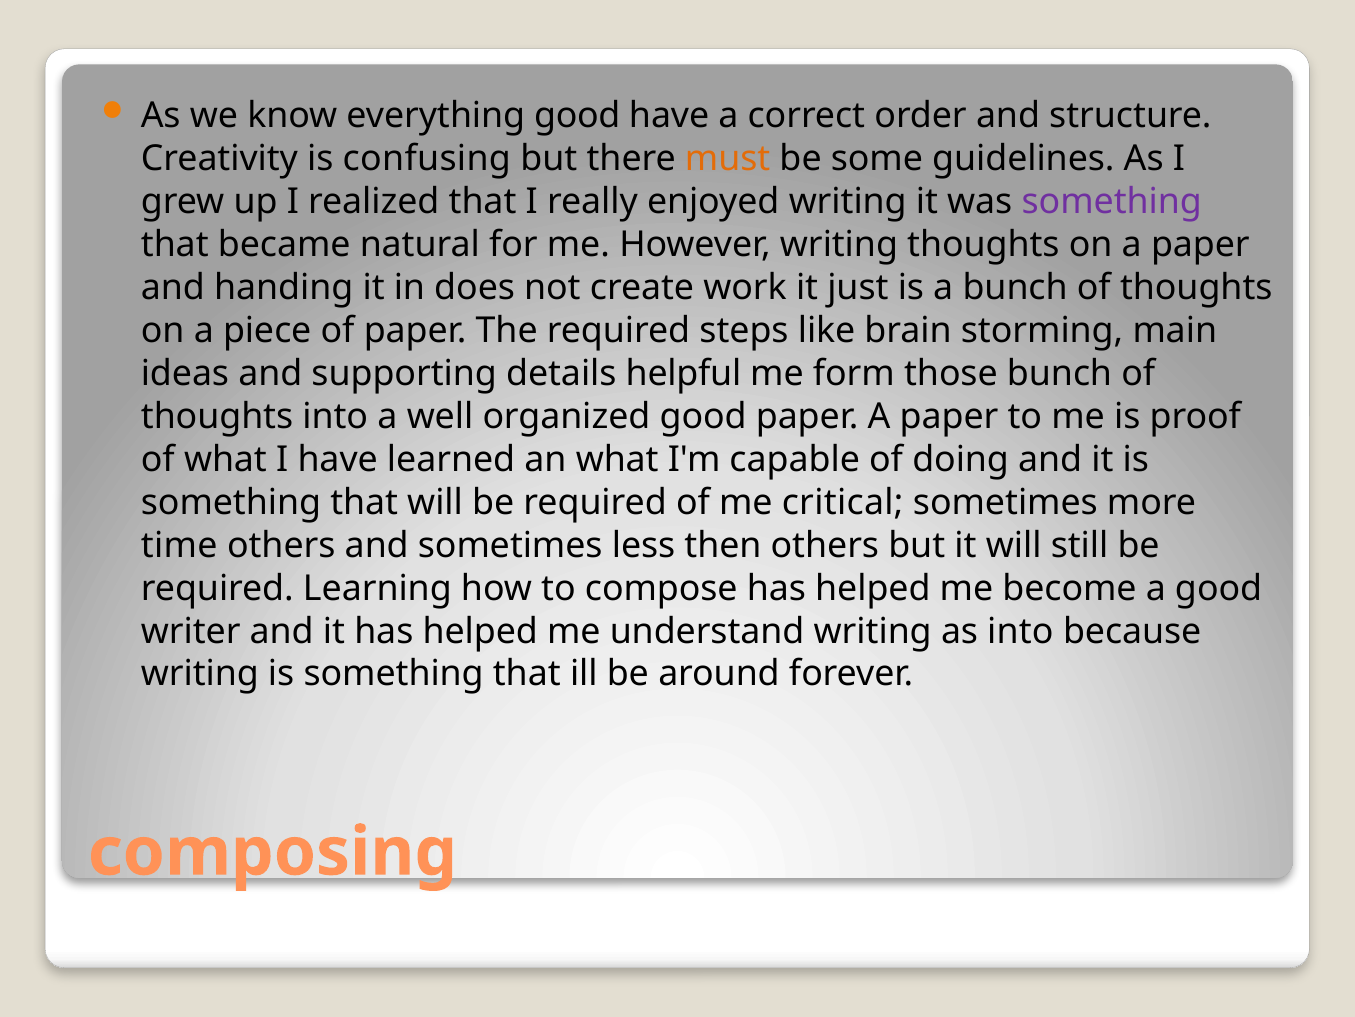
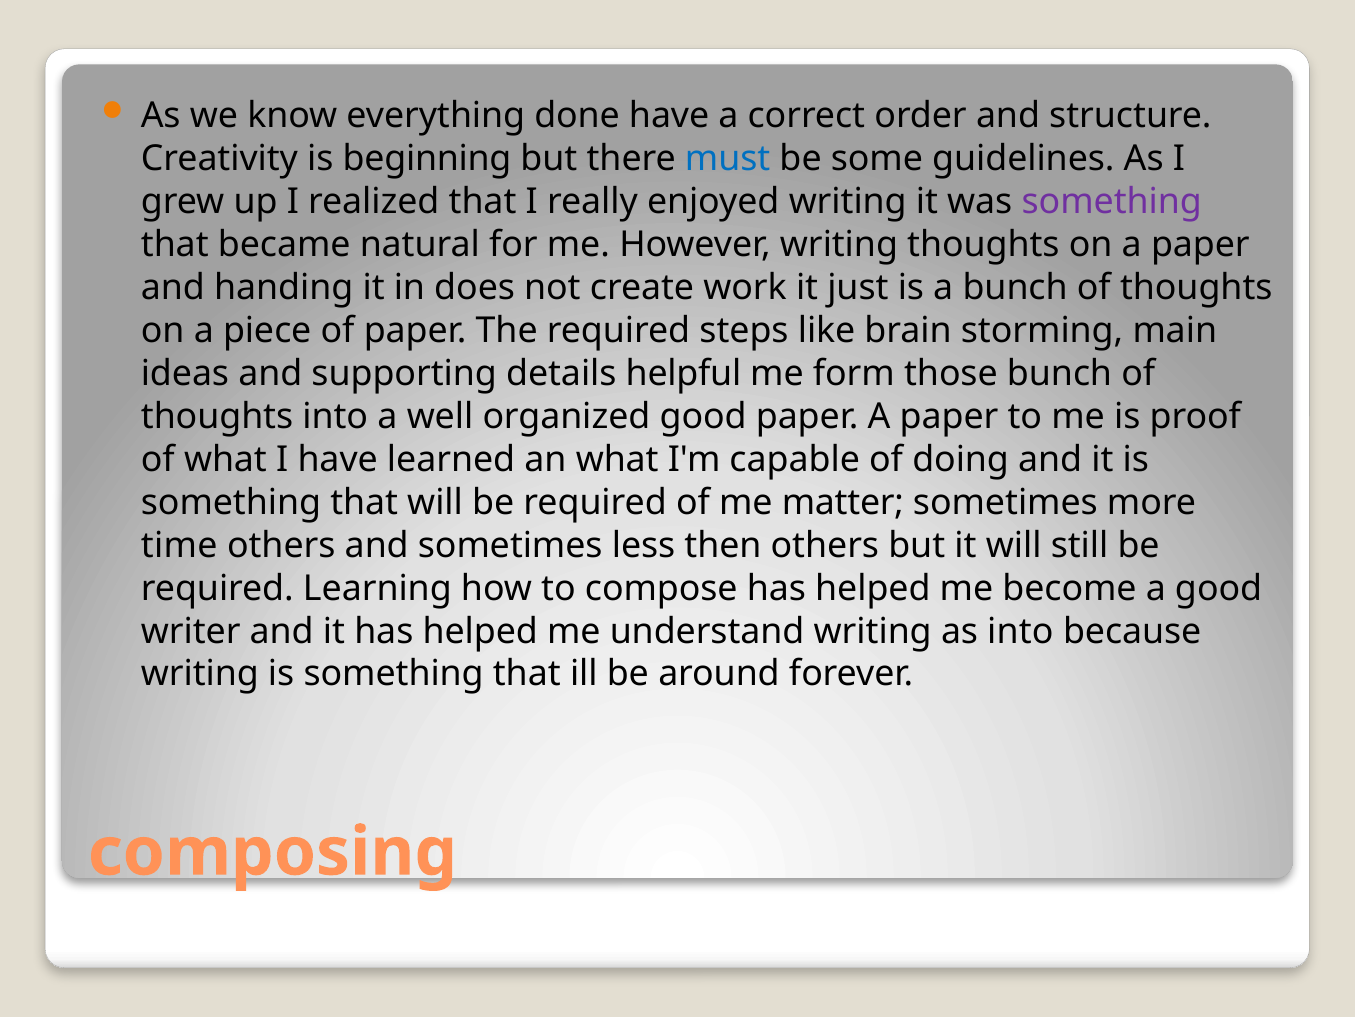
everything good: good -> done (577, 116)
confusing: confusing -> beginning (427, 159)
must colour: orange -> blue (728, 159)
critical: critical -> matter (843, 502)
